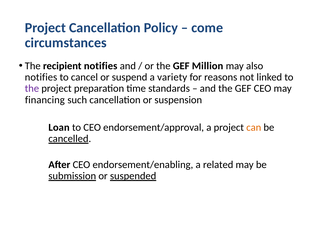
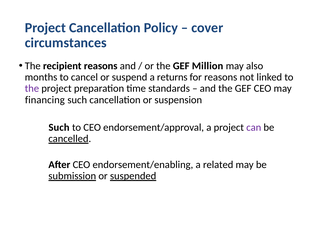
come: come -> cover (207, 28)
recipient notifies: notifies -> reasons (101, 66)
notifies: notifies -> months (41, 77)
variety: variety -> returns (172, 77)
Loan: Loan -> Such (59, 128)
can colour: orange -> purple (254, 128)
